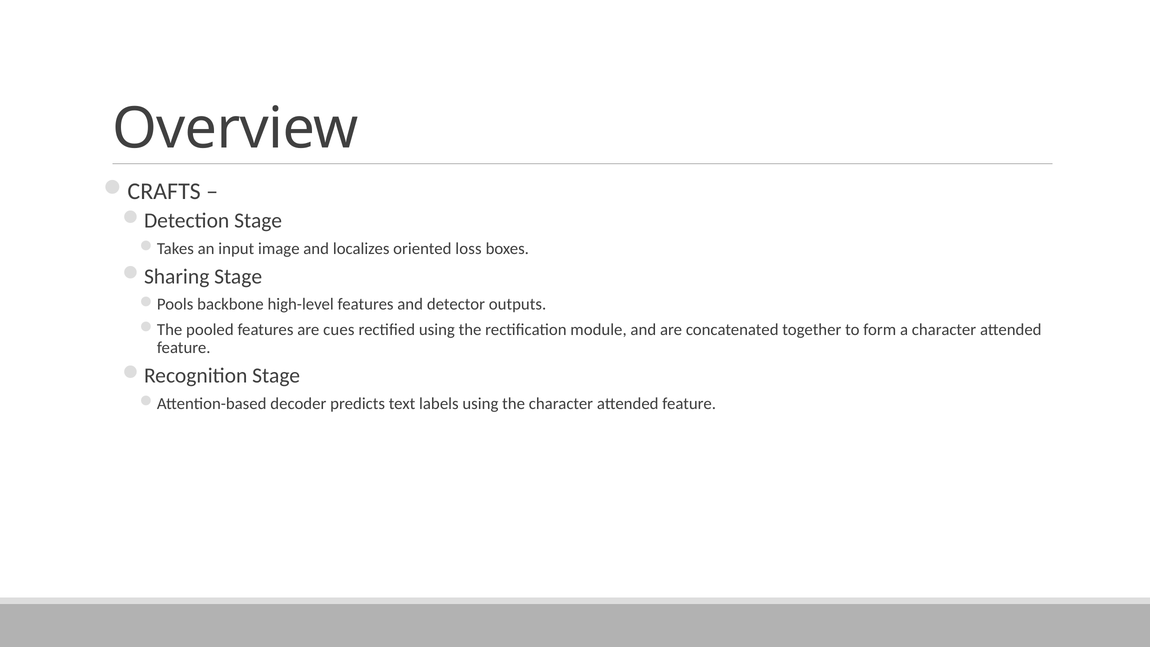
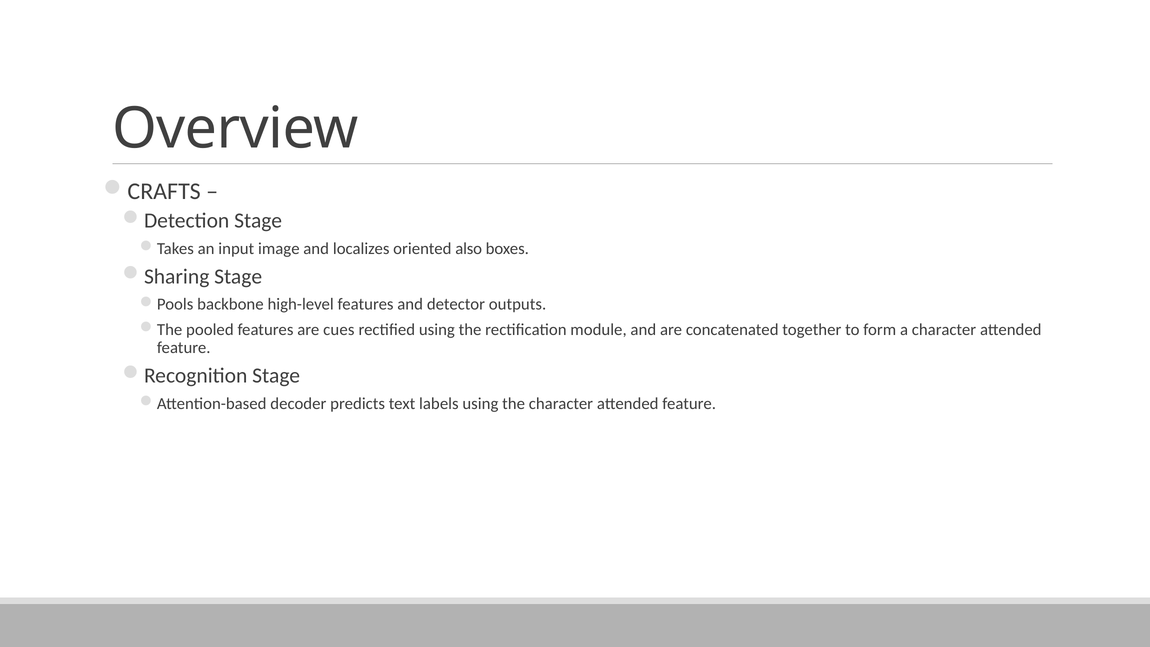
loss: loss -> also (469, 249)
